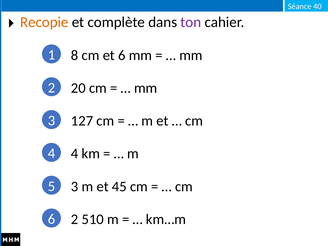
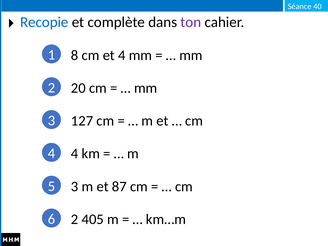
Recopie colour: orange -> blue (44, 22)
et 6: 6 -> 4 (122, 55)
45: 45 -> 87 (119, 186)
510: 510 -> 405 (93, 219)
